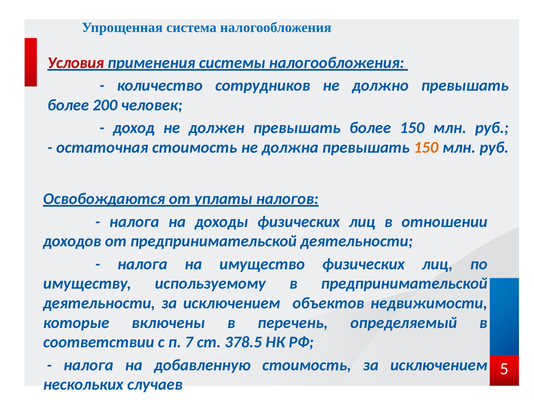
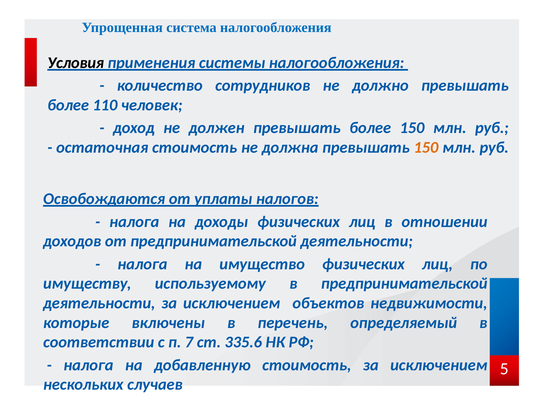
Условия colour: red -> black (76, 63)
200: 200 -> 110 (105, 105)
378.5: 378.5 -> 335.6 (243, 343)
